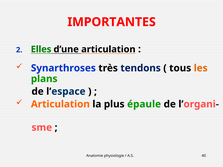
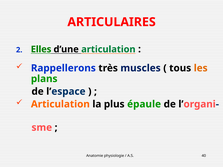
IMPORTANTES: IMPORTANTES -> ARTICULAIRES (112, 22)
articulation colour: black -> green (108, 49)
Synarthroses: Synarthroses -> Rappellerons (63, 68)
tendons: tendons -> muscles (141, 68)
